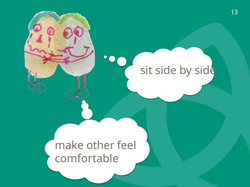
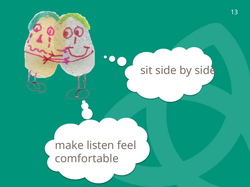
other: other -> listen (100, 146)
